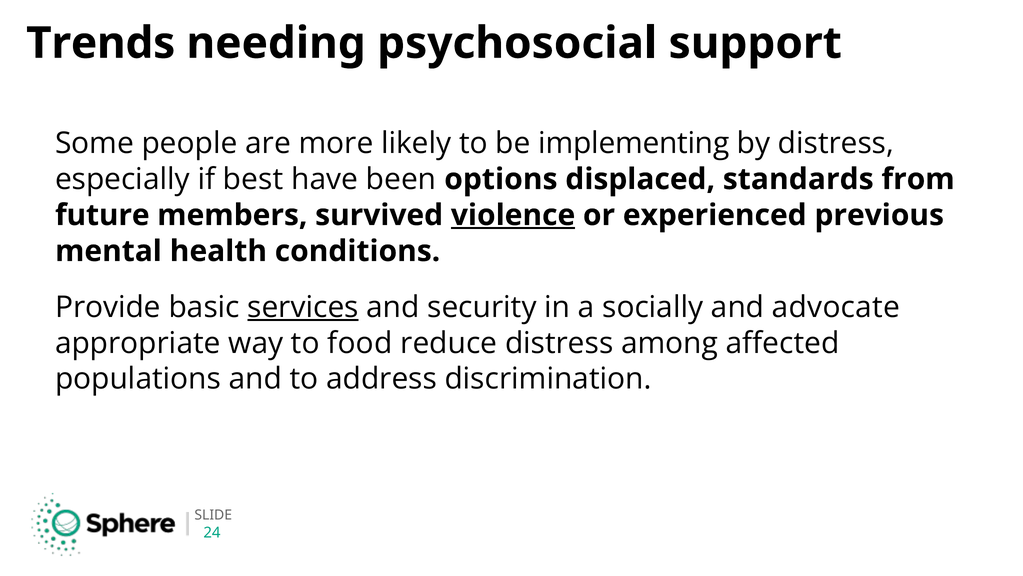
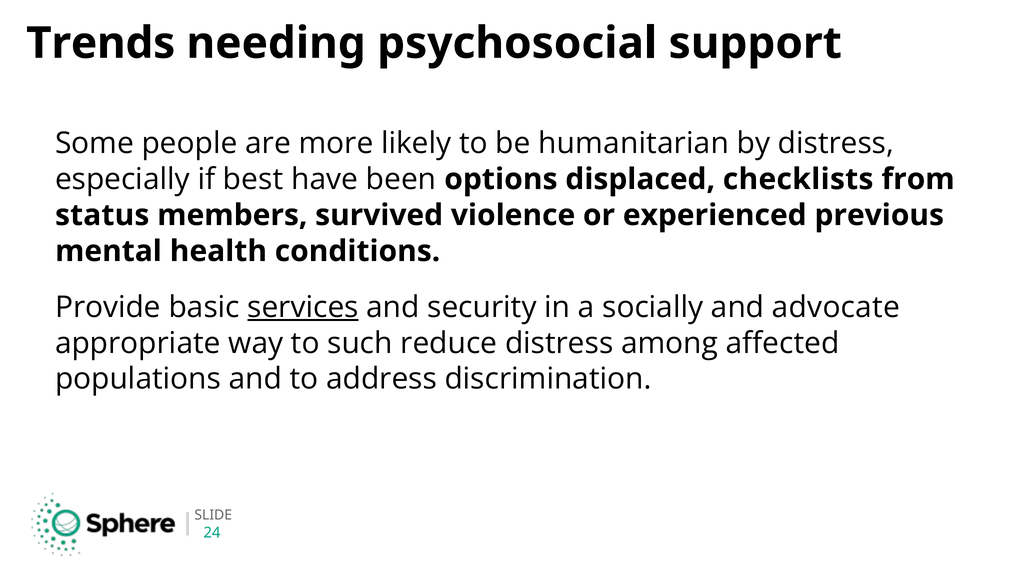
implementing: implementing -> humanitarian (634, 143)
standards: standards -> checklists (798, 179)
future: future -> status (102, 215)
violence underline: present -> none (513, 215)
food: food -> such (360, 343)
